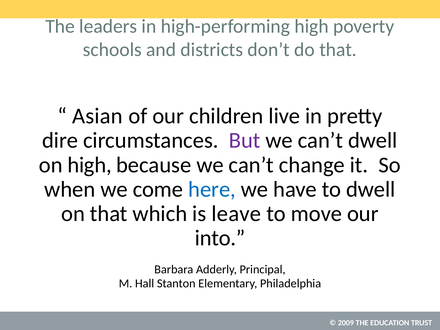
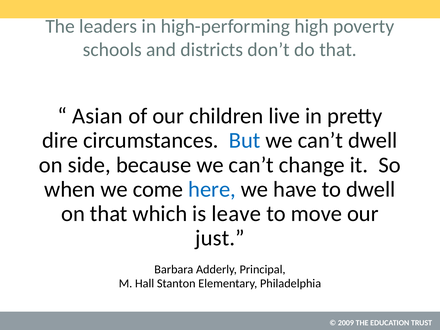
But colour: purple -> blue (245, 140)
on high: high -> side (89, 165)
into: into -> just (220, 238)
